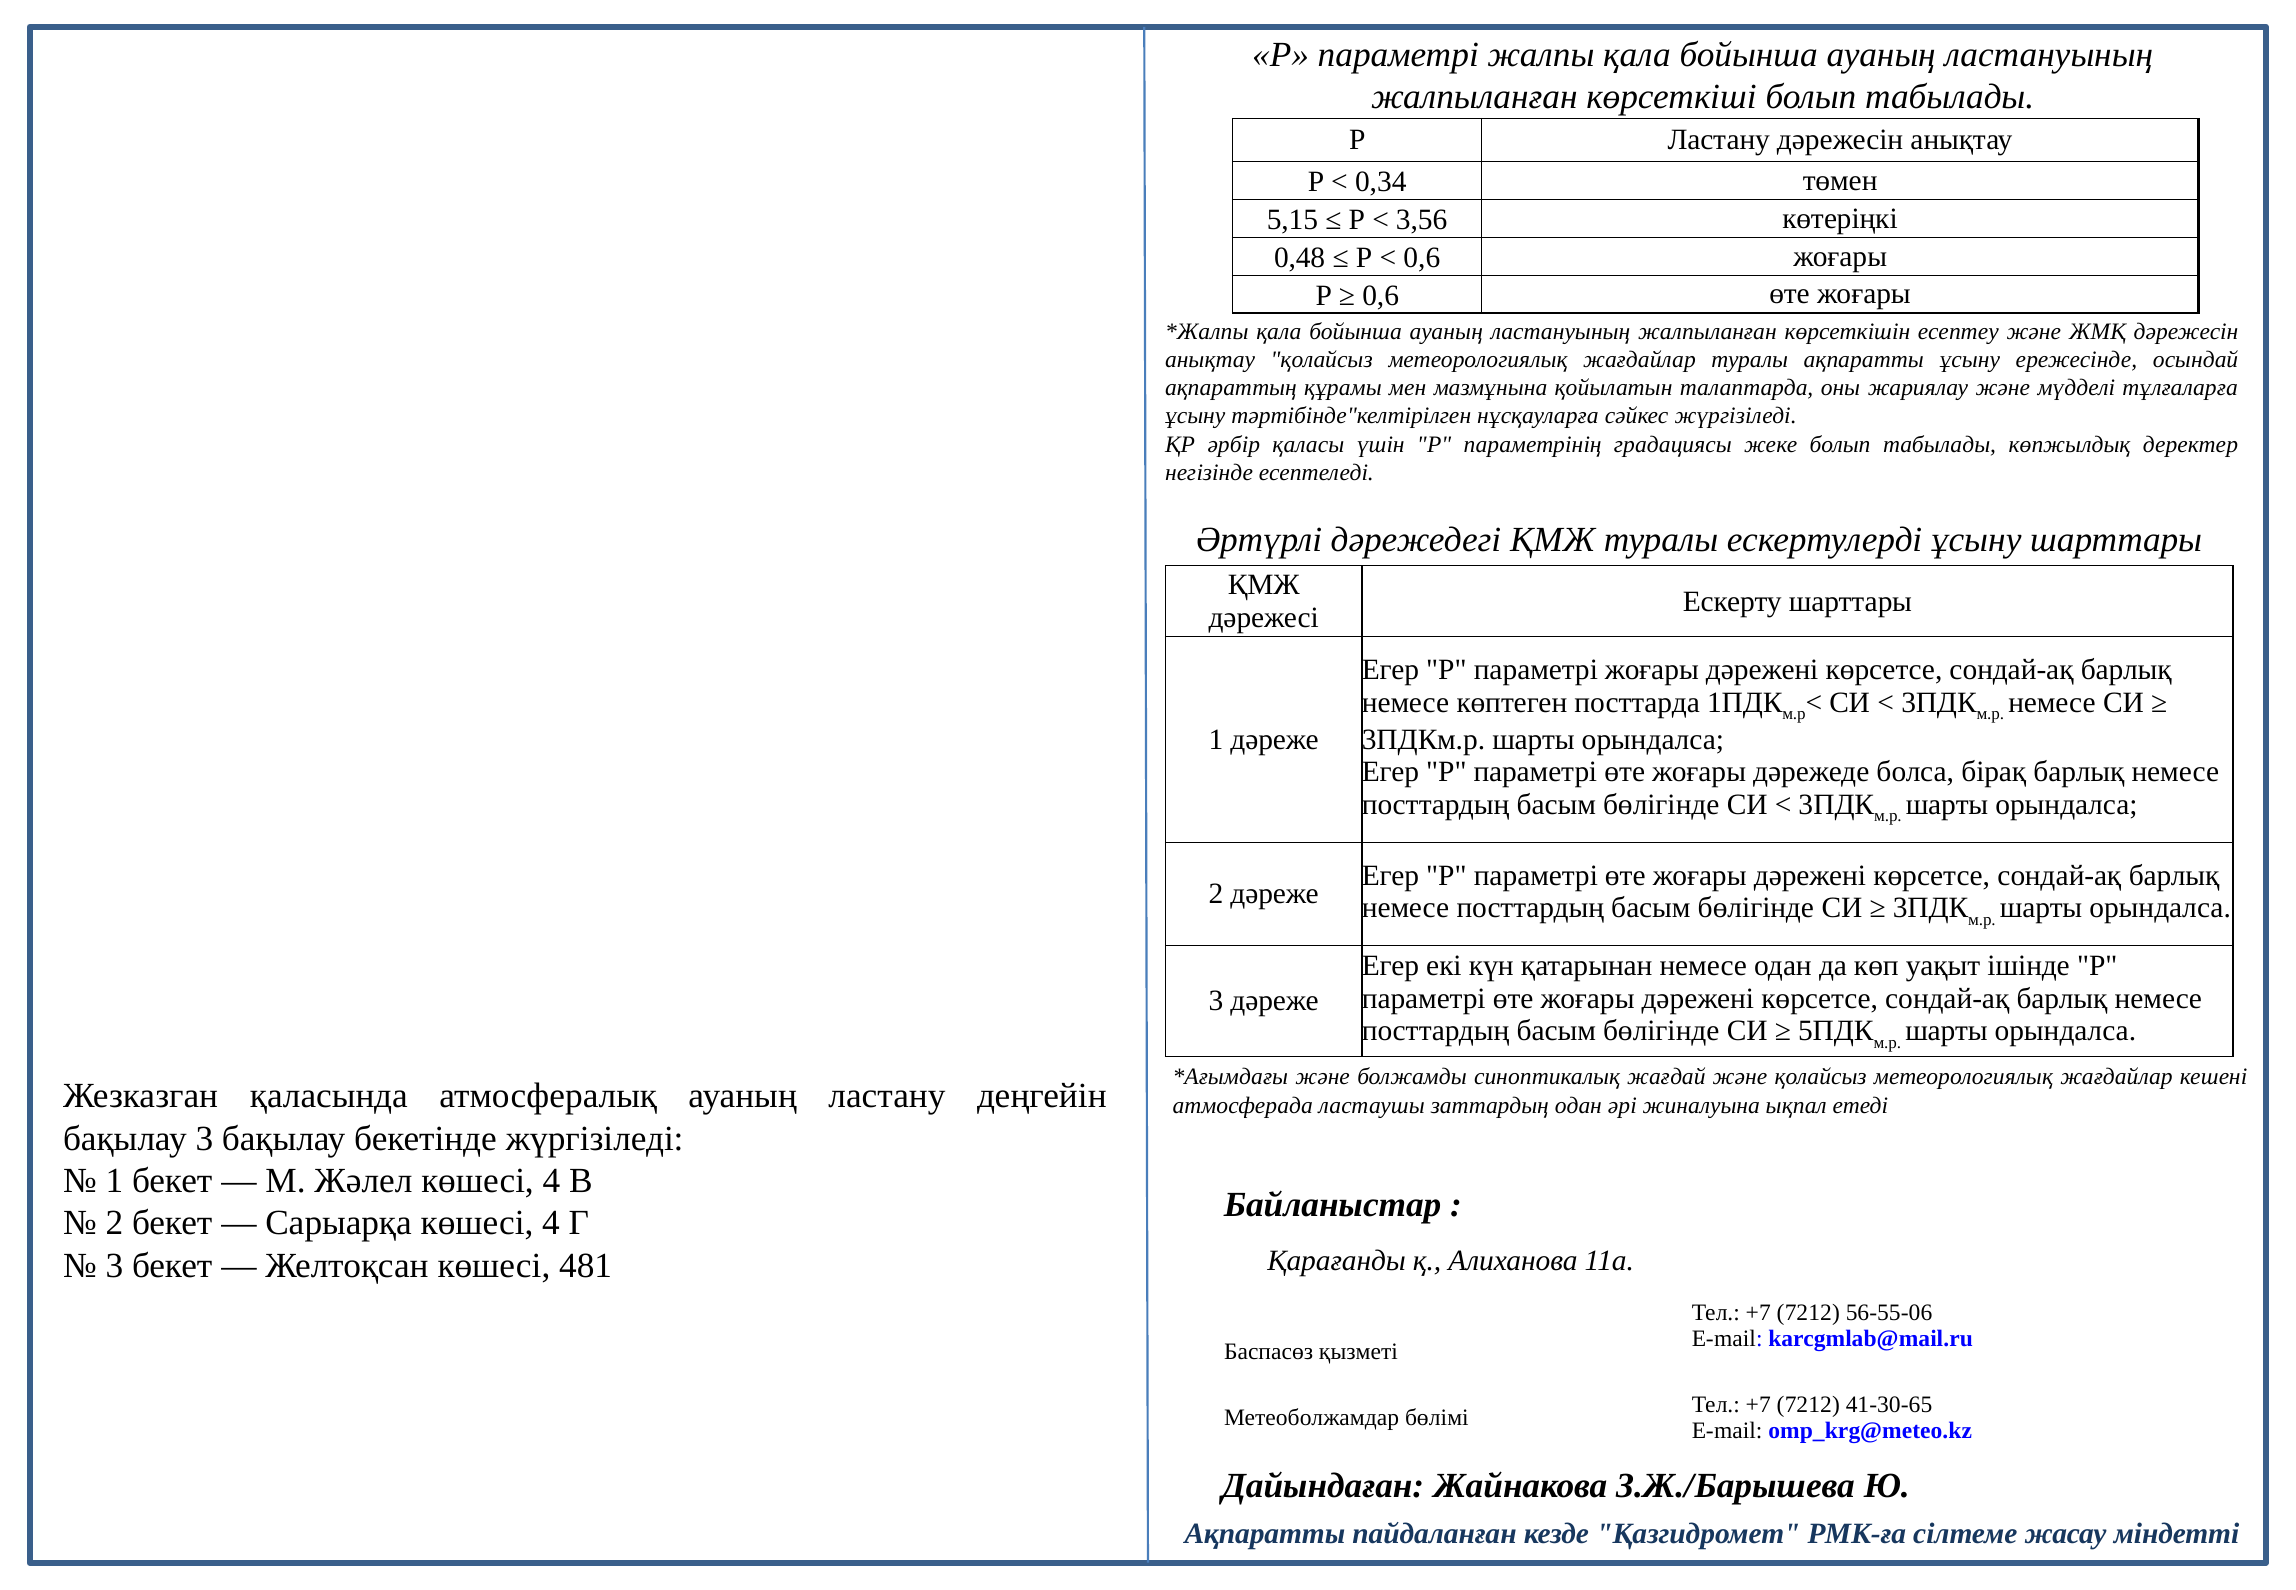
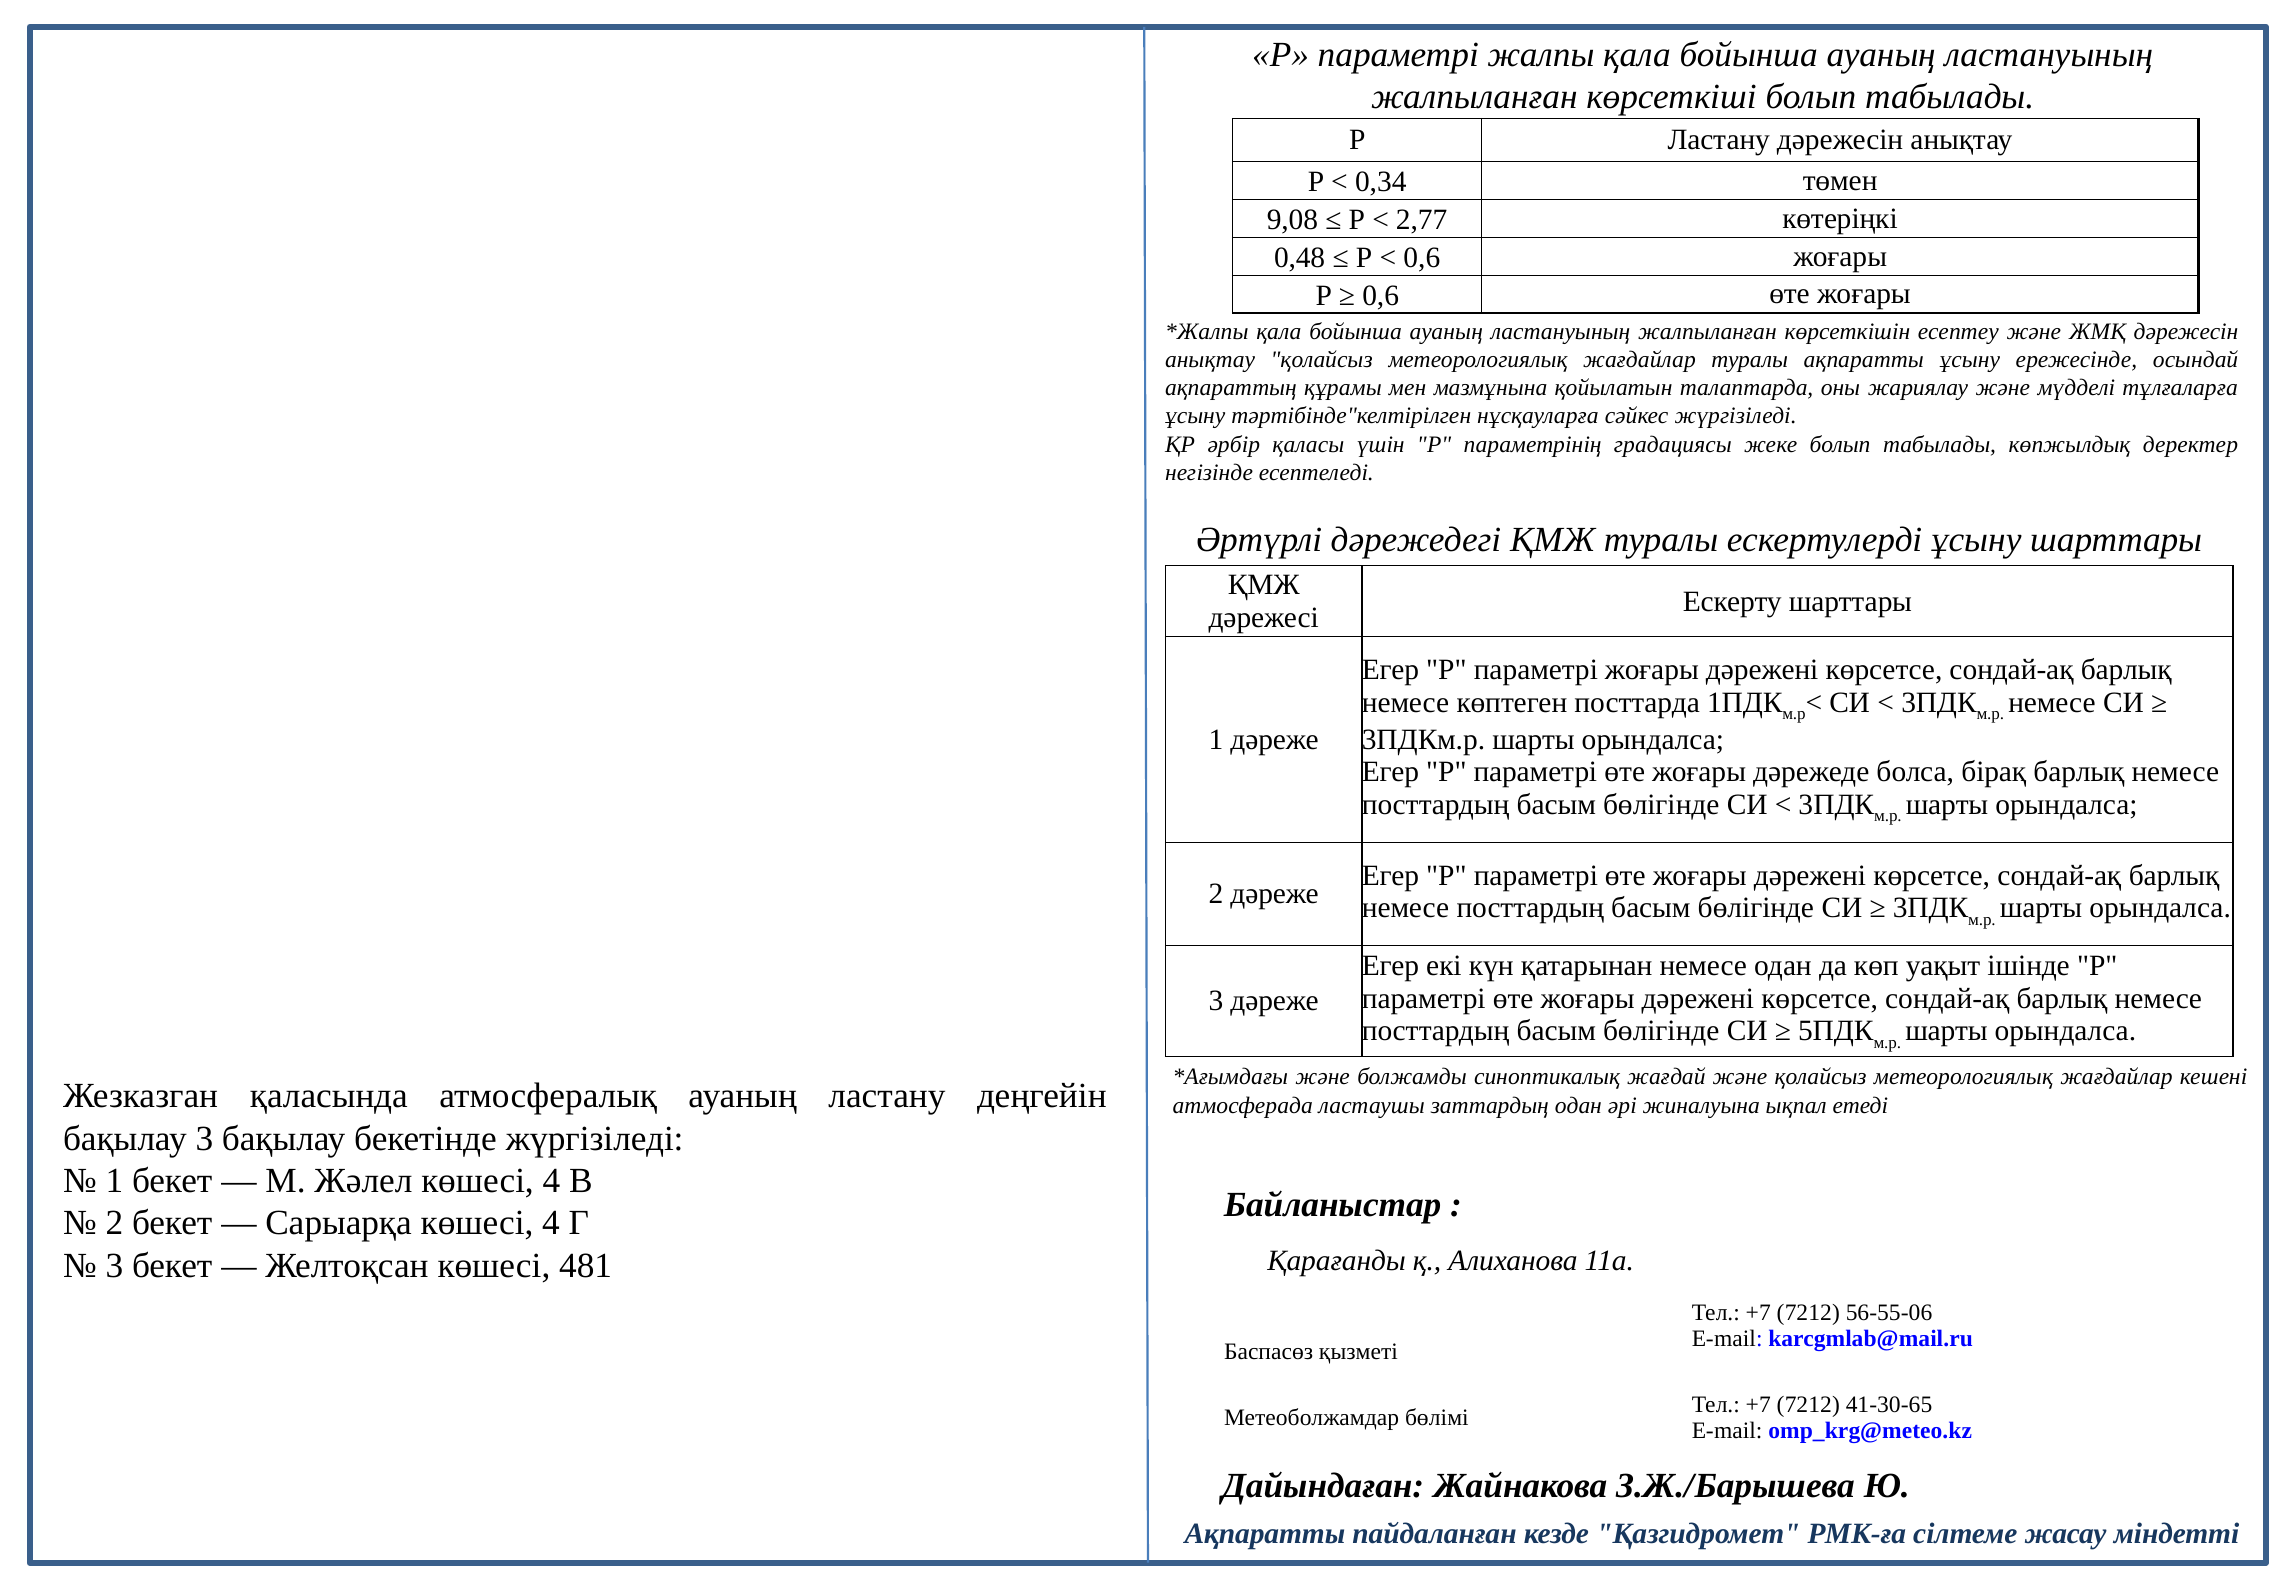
5,15: 5,15 -> 9,08 (1292, 220)
3,56: 3,56 -> 2,77 (1422, 220)
